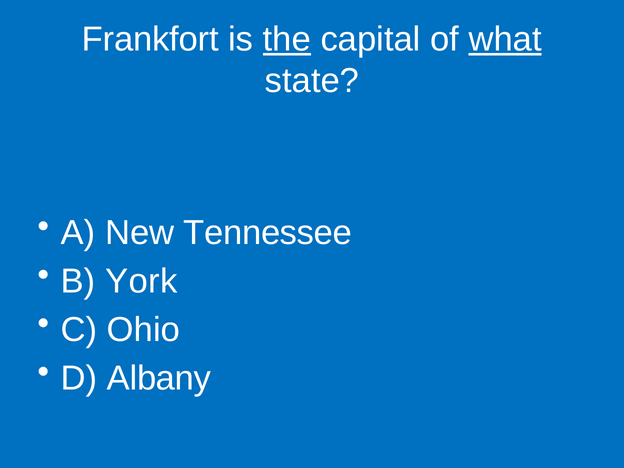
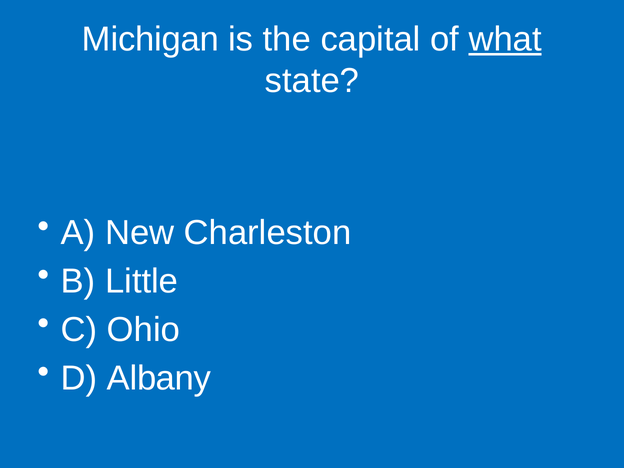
Frankfort: Frankfort -> Michigan (150, 39)
the underline: present -> none (287, 39)
Tennessee: Tennessee -> Charleston (268, 233)
York: York -> Little (142, 281)
